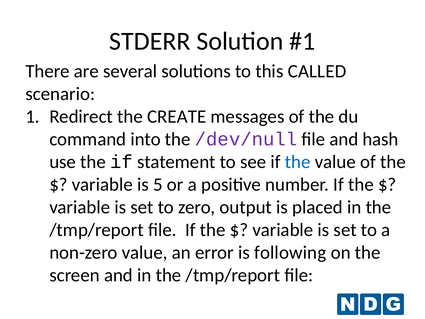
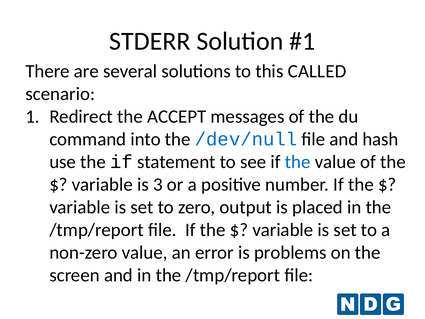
CREATE: CREATE -> ACCEPT (177, 116)
/dev/null colour: purple -> blue (246, 139)
5: 5 -> 3 (158, 184)
following: following -> problems (290, 252)
